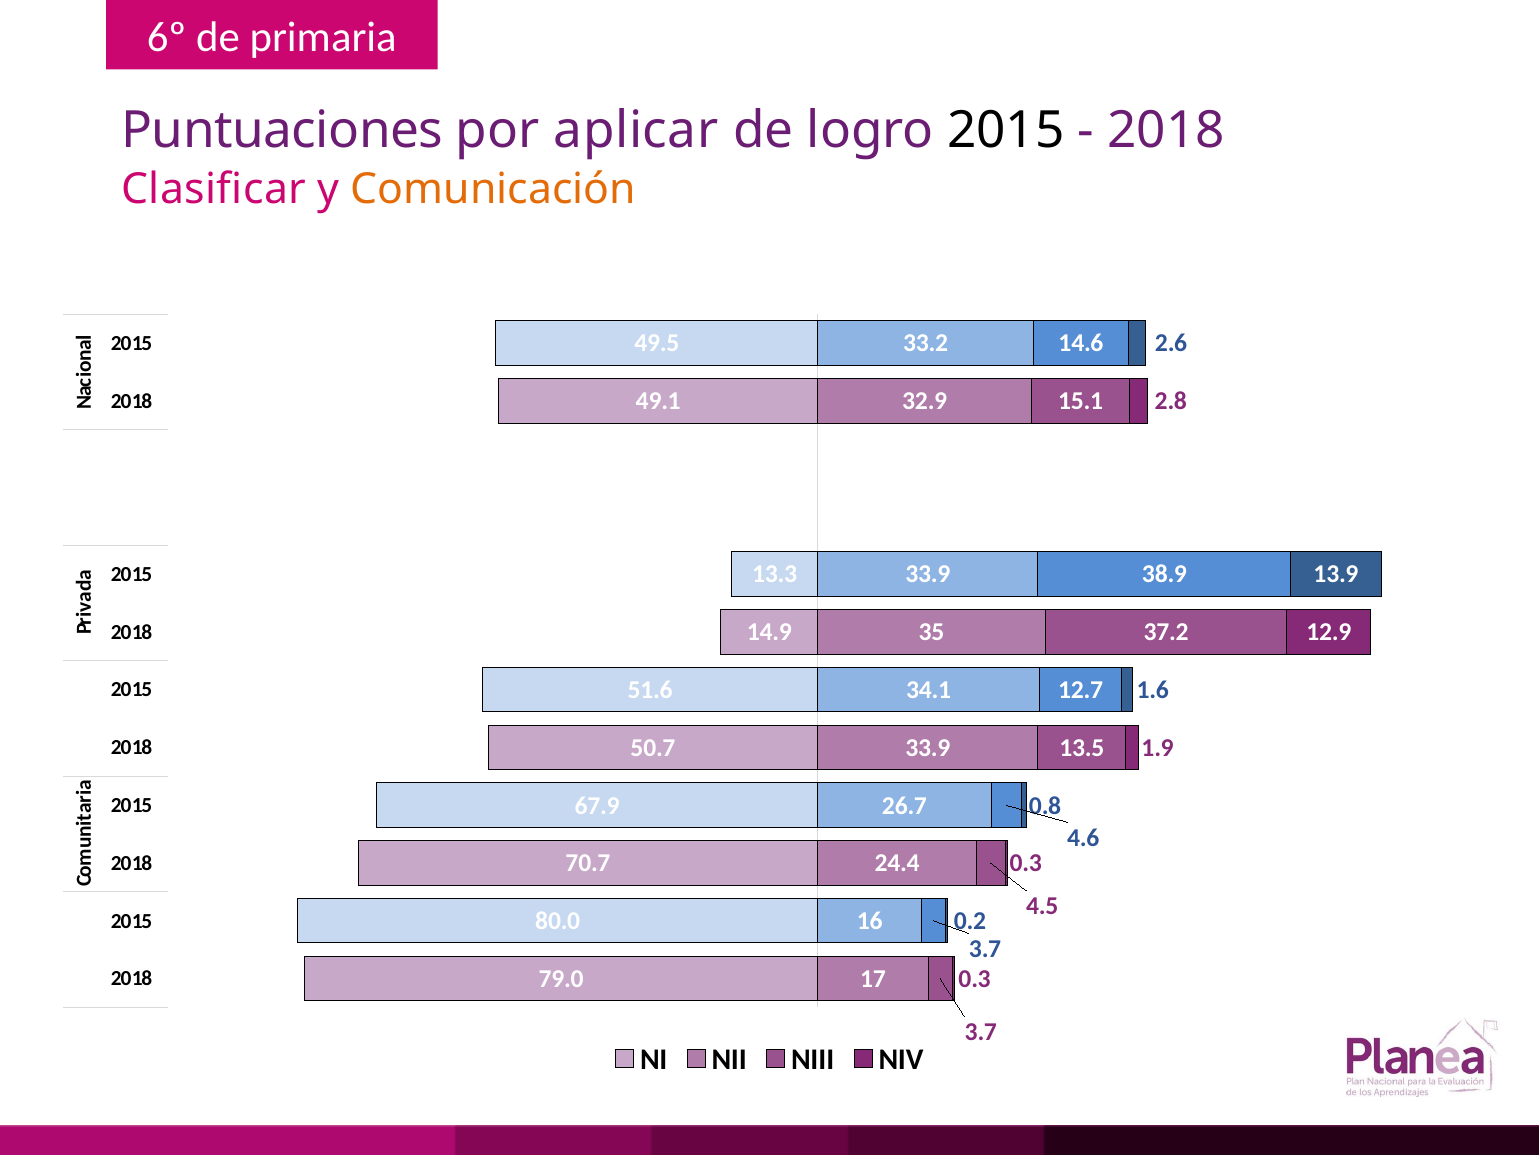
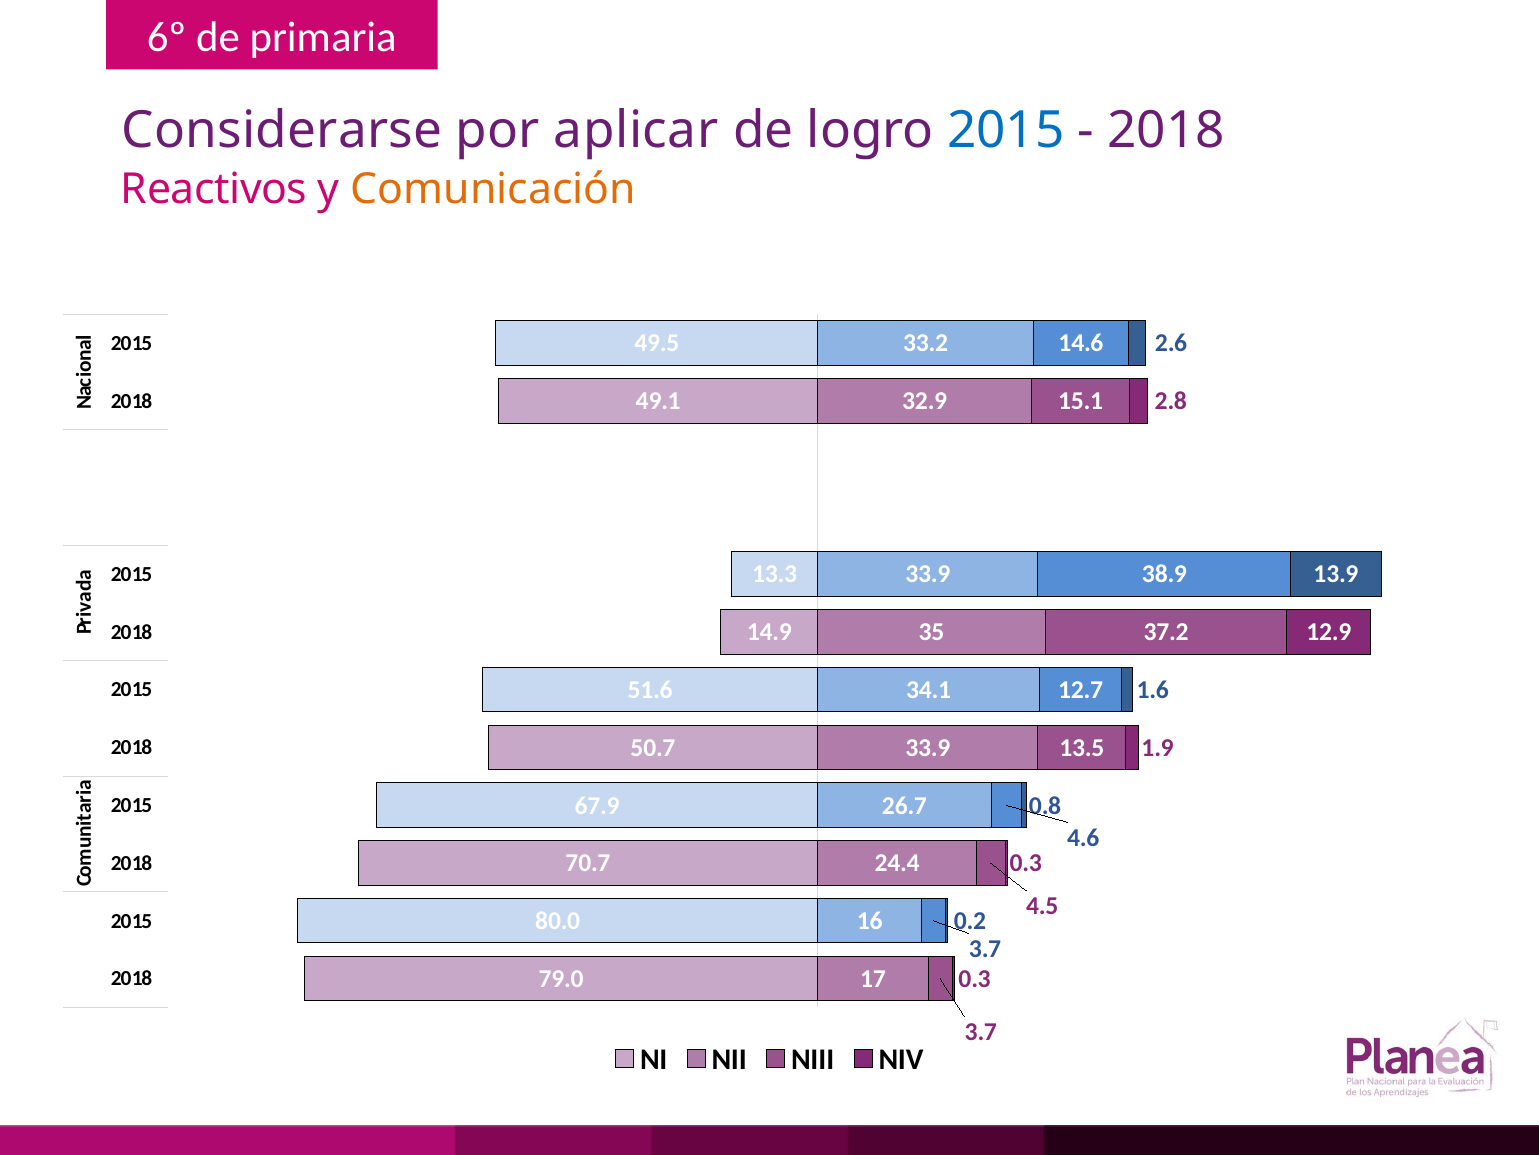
Puntuaciones: Puntuaciones -> Considerarse (282, 130)
2015 colour: black -> blue (1006, 130)
Clasificar: Clasificar -> Reactivos (214, 189)
